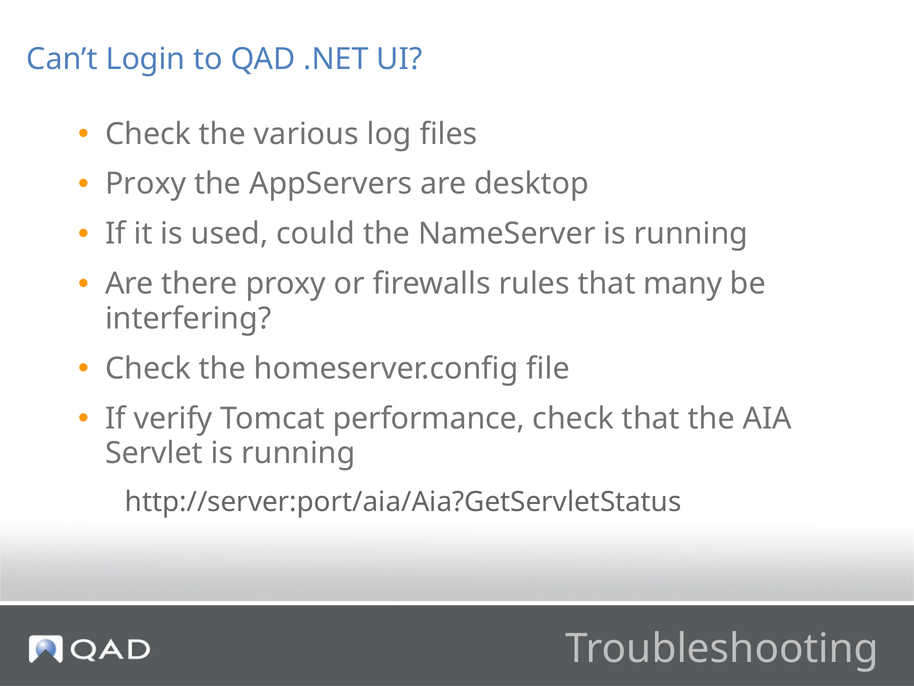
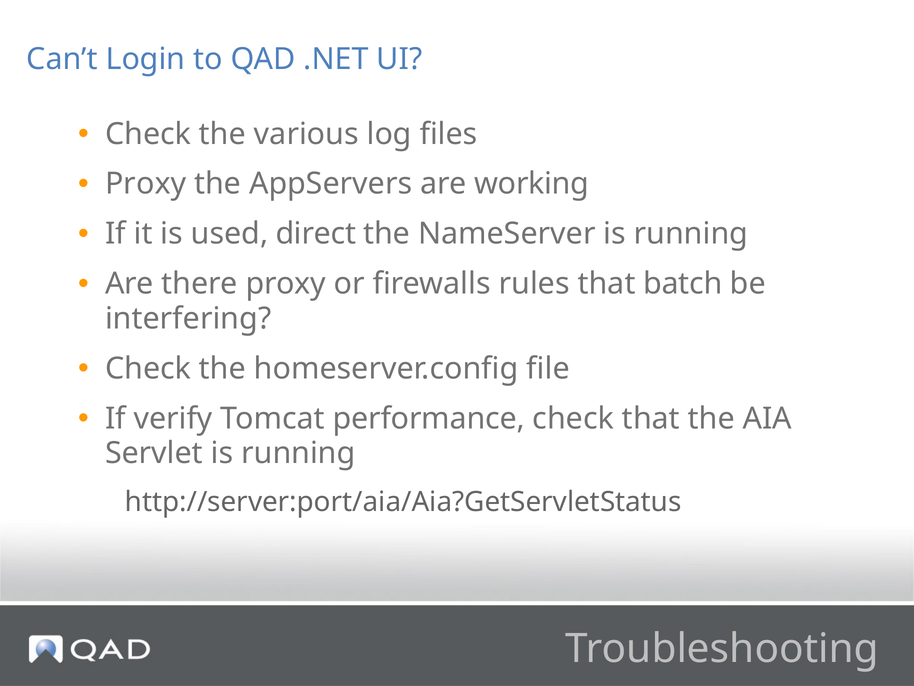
desktop: desktop -> working (532, 184)
could: could -> direct (316, 234)
many: many -> batch (683, 284)
